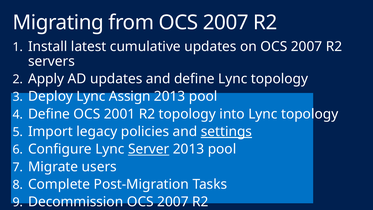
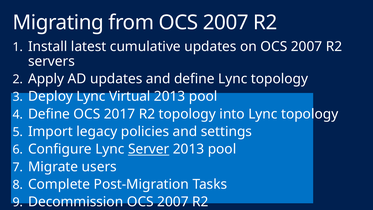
Assign: Assign -> Virtual (130, 96)
2001: 2001 -> 2017 (120, 114)
settings underline: present -> none (226, 131)
